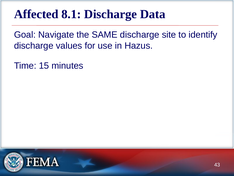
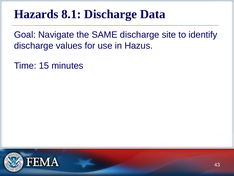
Affected: Affected -> Hazards (36, 14)
